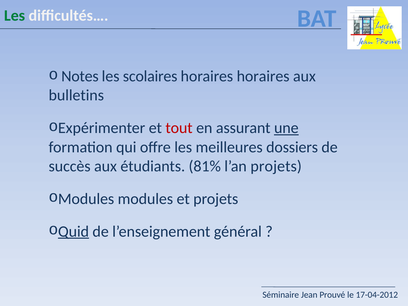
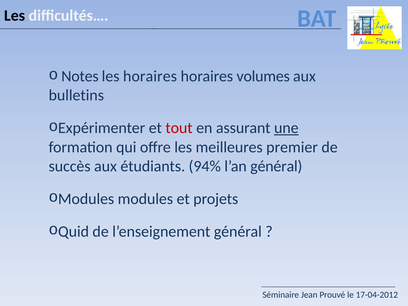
Les colour: green -> black (15, 15)
les scolaires: scolaires -> horaires (150, 76)
horaires horaires: horaires -> volumes (263, 76)
dossiers: dossiers -> premier (292, 147)
81%: 81% -> 94% (205, 166)
l’an projets: projets -> général (276, 166)
Quid underline: present -> none (74, 231)
